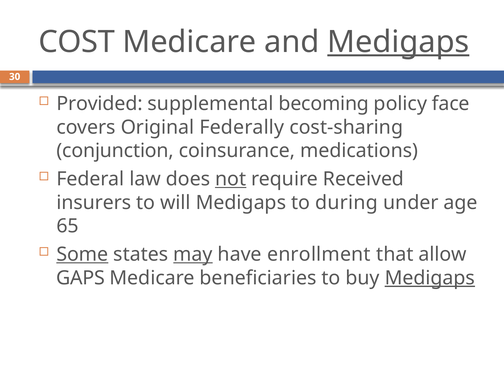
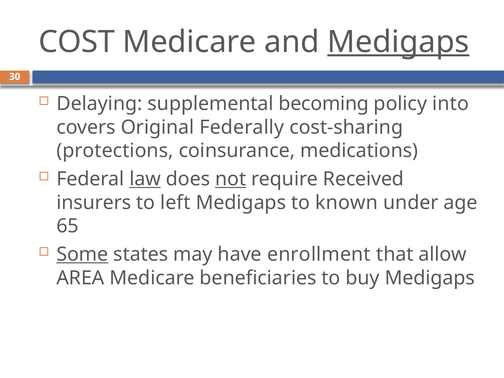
Provided: Provided -> Delaying (99, 104)
face: face -> into (451, 104)
conjunction: conjunction -> protections (115, 151)
law underline: none -> present (145, 179)
will: will -> left (175, 203)
during: during -> known (346, 203)
may underline: present -> none (193, 254)
GAPS: GAPS -> AREA (80, 278)
Medigaps underline: present -> none (430, 278)
